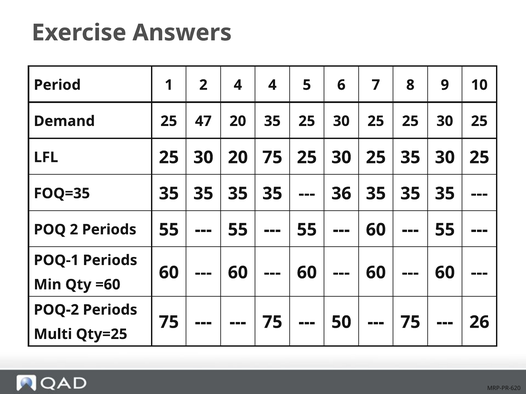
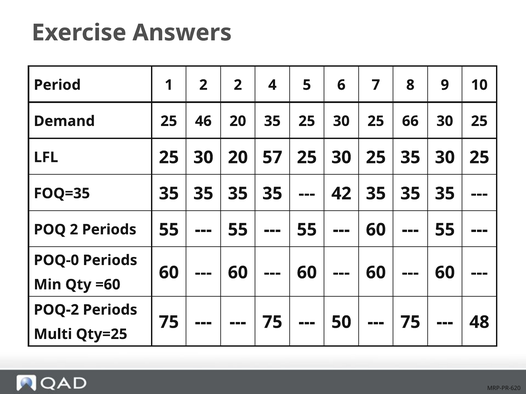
2 4: 4 -> 2 (238, 85)
47: 47 -> 46 (203, 121)
25 25: 25 -> 66 (410, 121)
20 75: 75 -> 57 (272, 158)
36: 36 -> 42 (341, 194)
POQ-1: POQ-1 -> POQ-0 (56, 261)
26: 26 -> 48 (479, 323)
